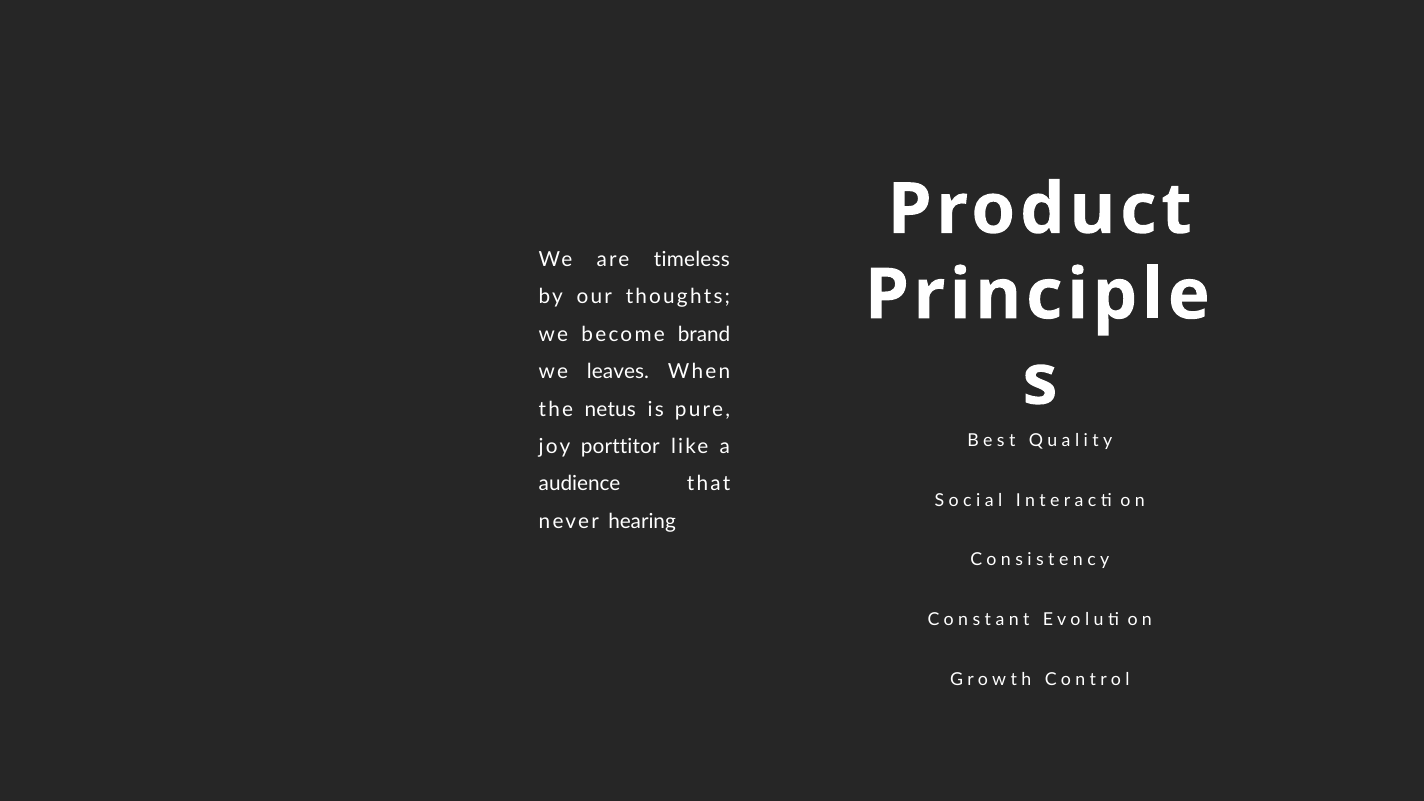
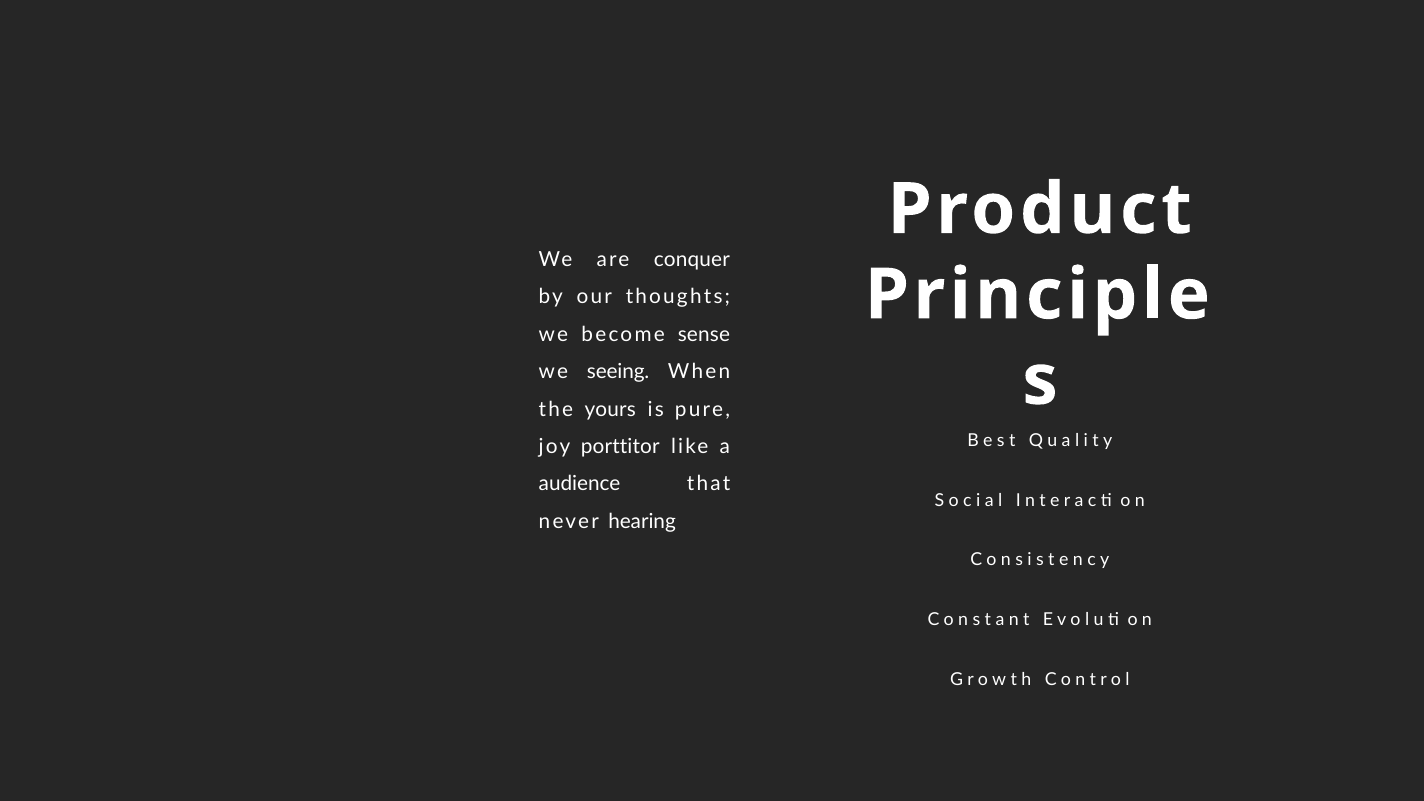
timeless: timeless -> conquer (692, 260)
brand: brand -> sense (704, 334)
leaves: leaves -> seeing (618, 372)
netus: netus -> yours (610, 409)
